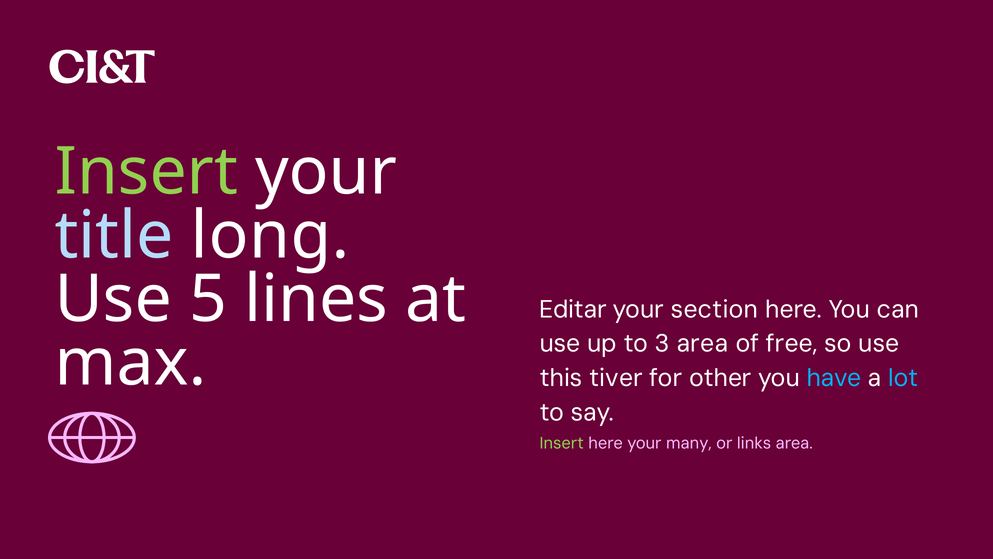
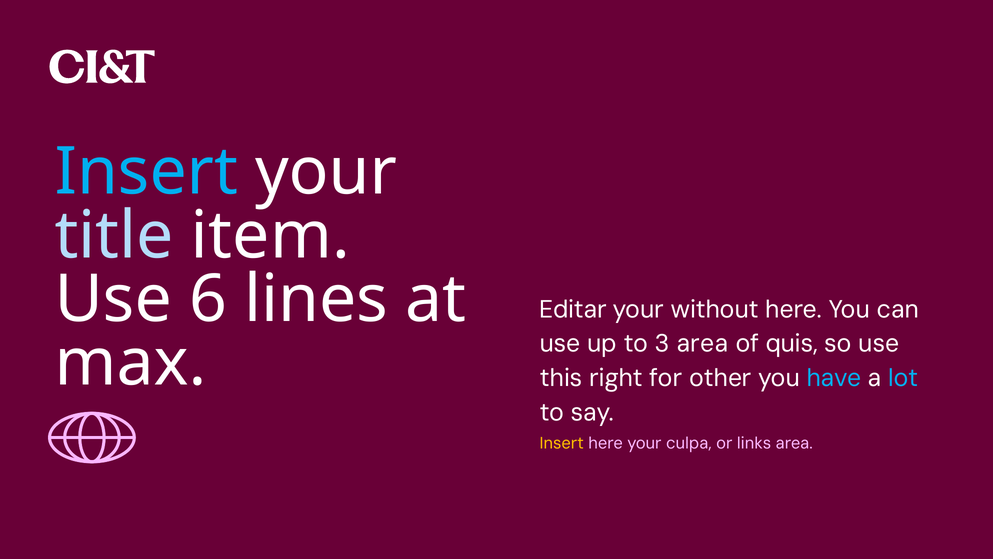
Insert colour: light green -> light blue (146, 172)
long: long -> item (270, 236)
5: 5 -> 6 (208, 299)
section: section -> without (715, 309)
free: free -> quis (792, 344)
tiver: tiver -> right (616, 378)
Insert colour: light green -> yellow (562, 443)
many: many -> culpa (689, 443)
